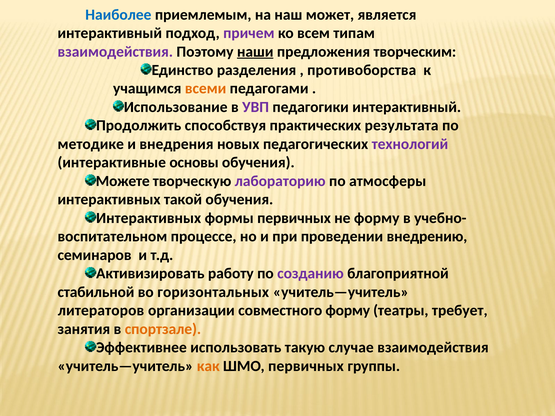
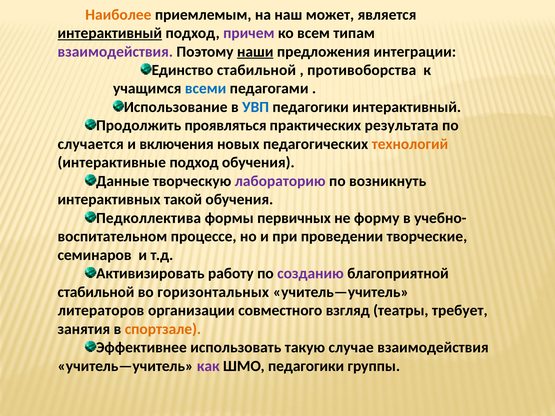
Наиболее colour: blue -> orange (118, 15)
интерактивный underline: none -> present (110, 33)
творческим: творческим -> интеграции (415, 52)
Единство разделения: разделения -> стабильной (256, 70)
всеми colour: orange -> blue (206, 89)
УВП colour: purple -> blue (256, 107)
способствуя: способствуя -> проявляться (226, 126)
методике: методике -> случается (91, 144)
внедрения: внедрения -> включения (177, 144)
технологий colour: purple -> orange (410, 144)
интерактивные основы: основы -> подход (194, 163)
Можете: Можете -> Данные (123, 181)
атмосферы: атмосферы -> возникнуть (388, 181)
Интерактивных: Интерактивных -> Педколлектива (149, 218)
внедрению: внедрению -> творческие (427, 237)
совместного форму: форму -> взгляд (348, 311)
как colour: orange -> purple (208, 366)
ШМО первичных: первичных -> педагогики (306, 366)
